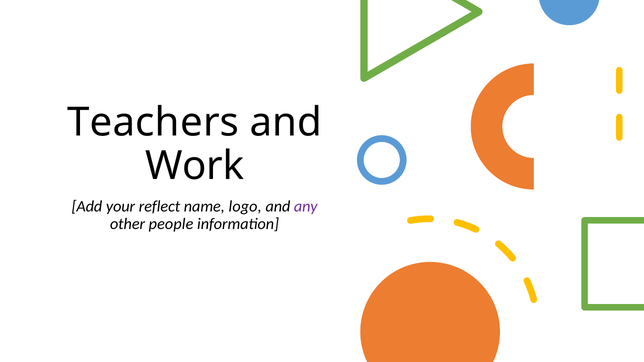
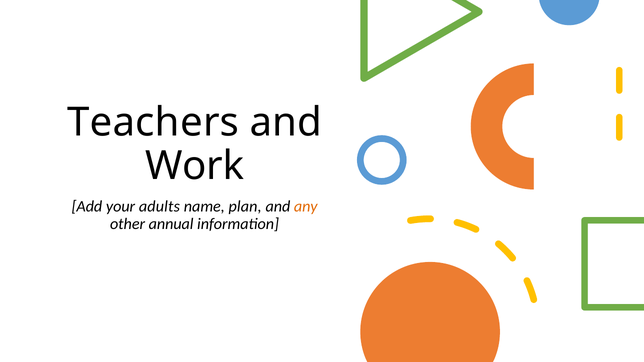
reflect: reflect -> adults (159, 206)
logo: logo -> plan (245, 206)
any colour: purple -> orange (306, 206)
people: people -> annual (171, 224)
